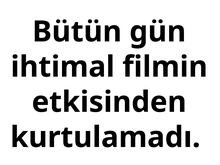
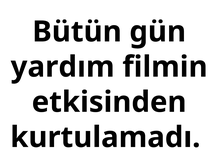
ihtimal: ihtimal -> yardım (63, 67)
